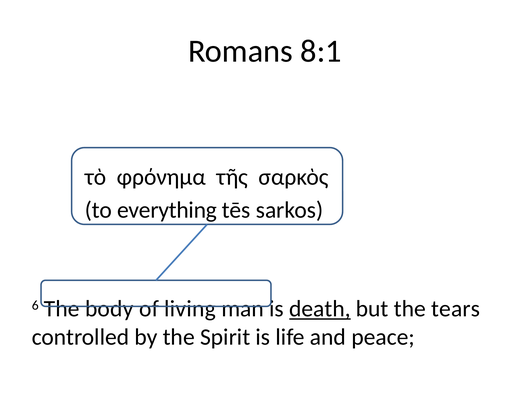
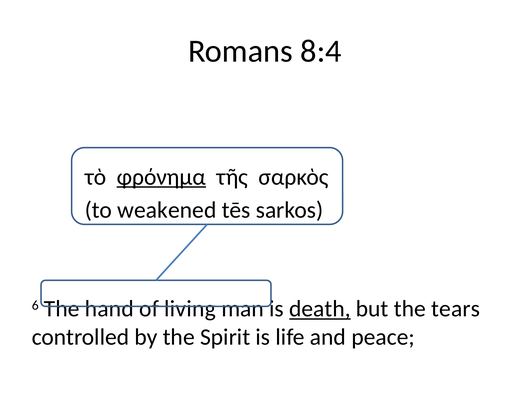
8:1: 8:1 -> 8:4 (321, 51)
φρόνημα underline: none -> present (161, 177)
everything: everything -> weakened (167, 210)
body: body -> hand (109, 309)
